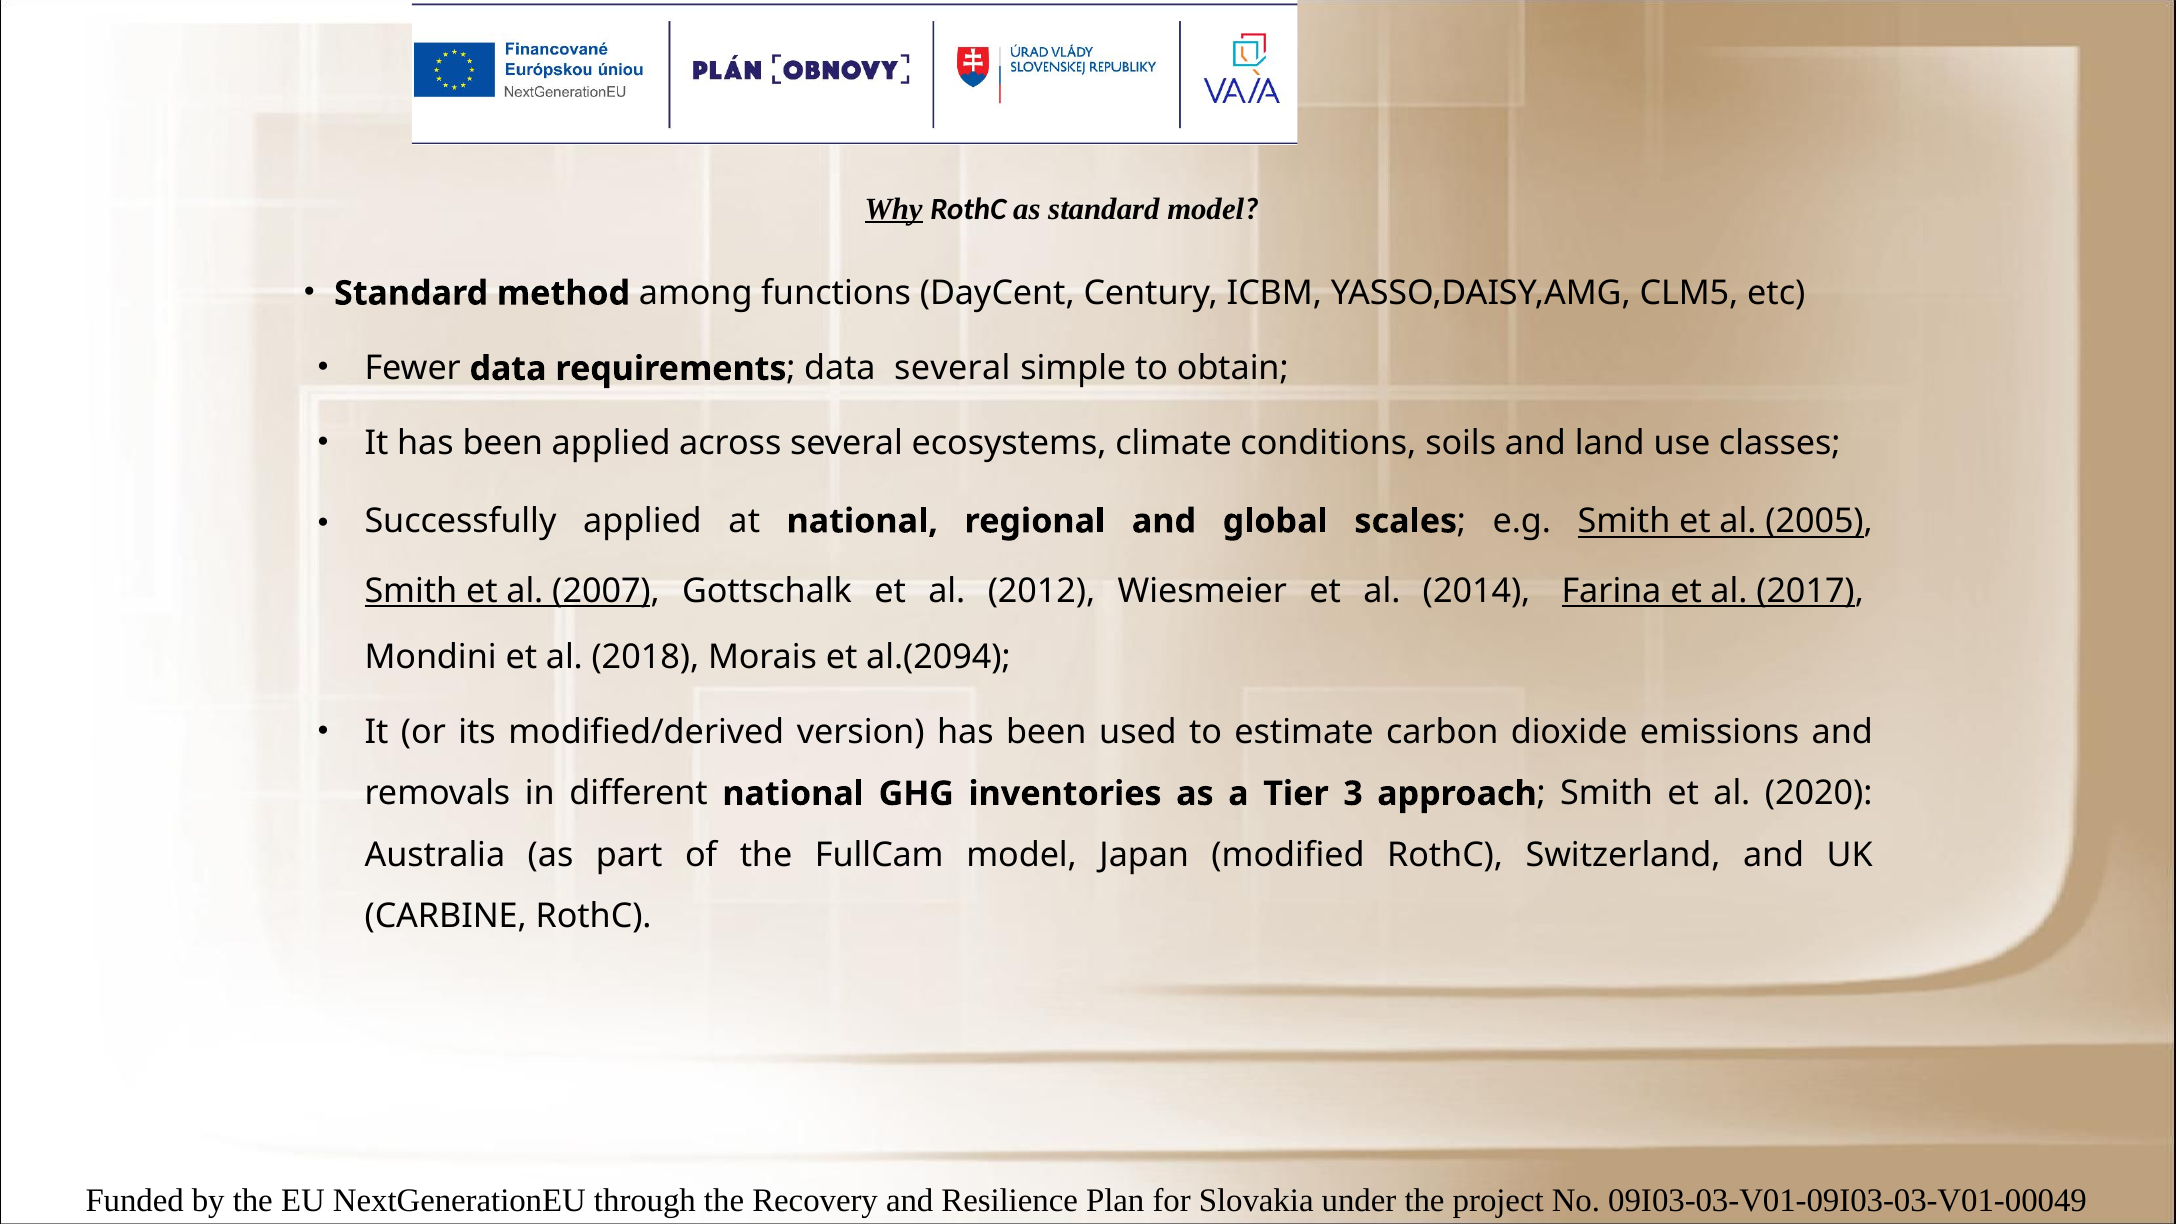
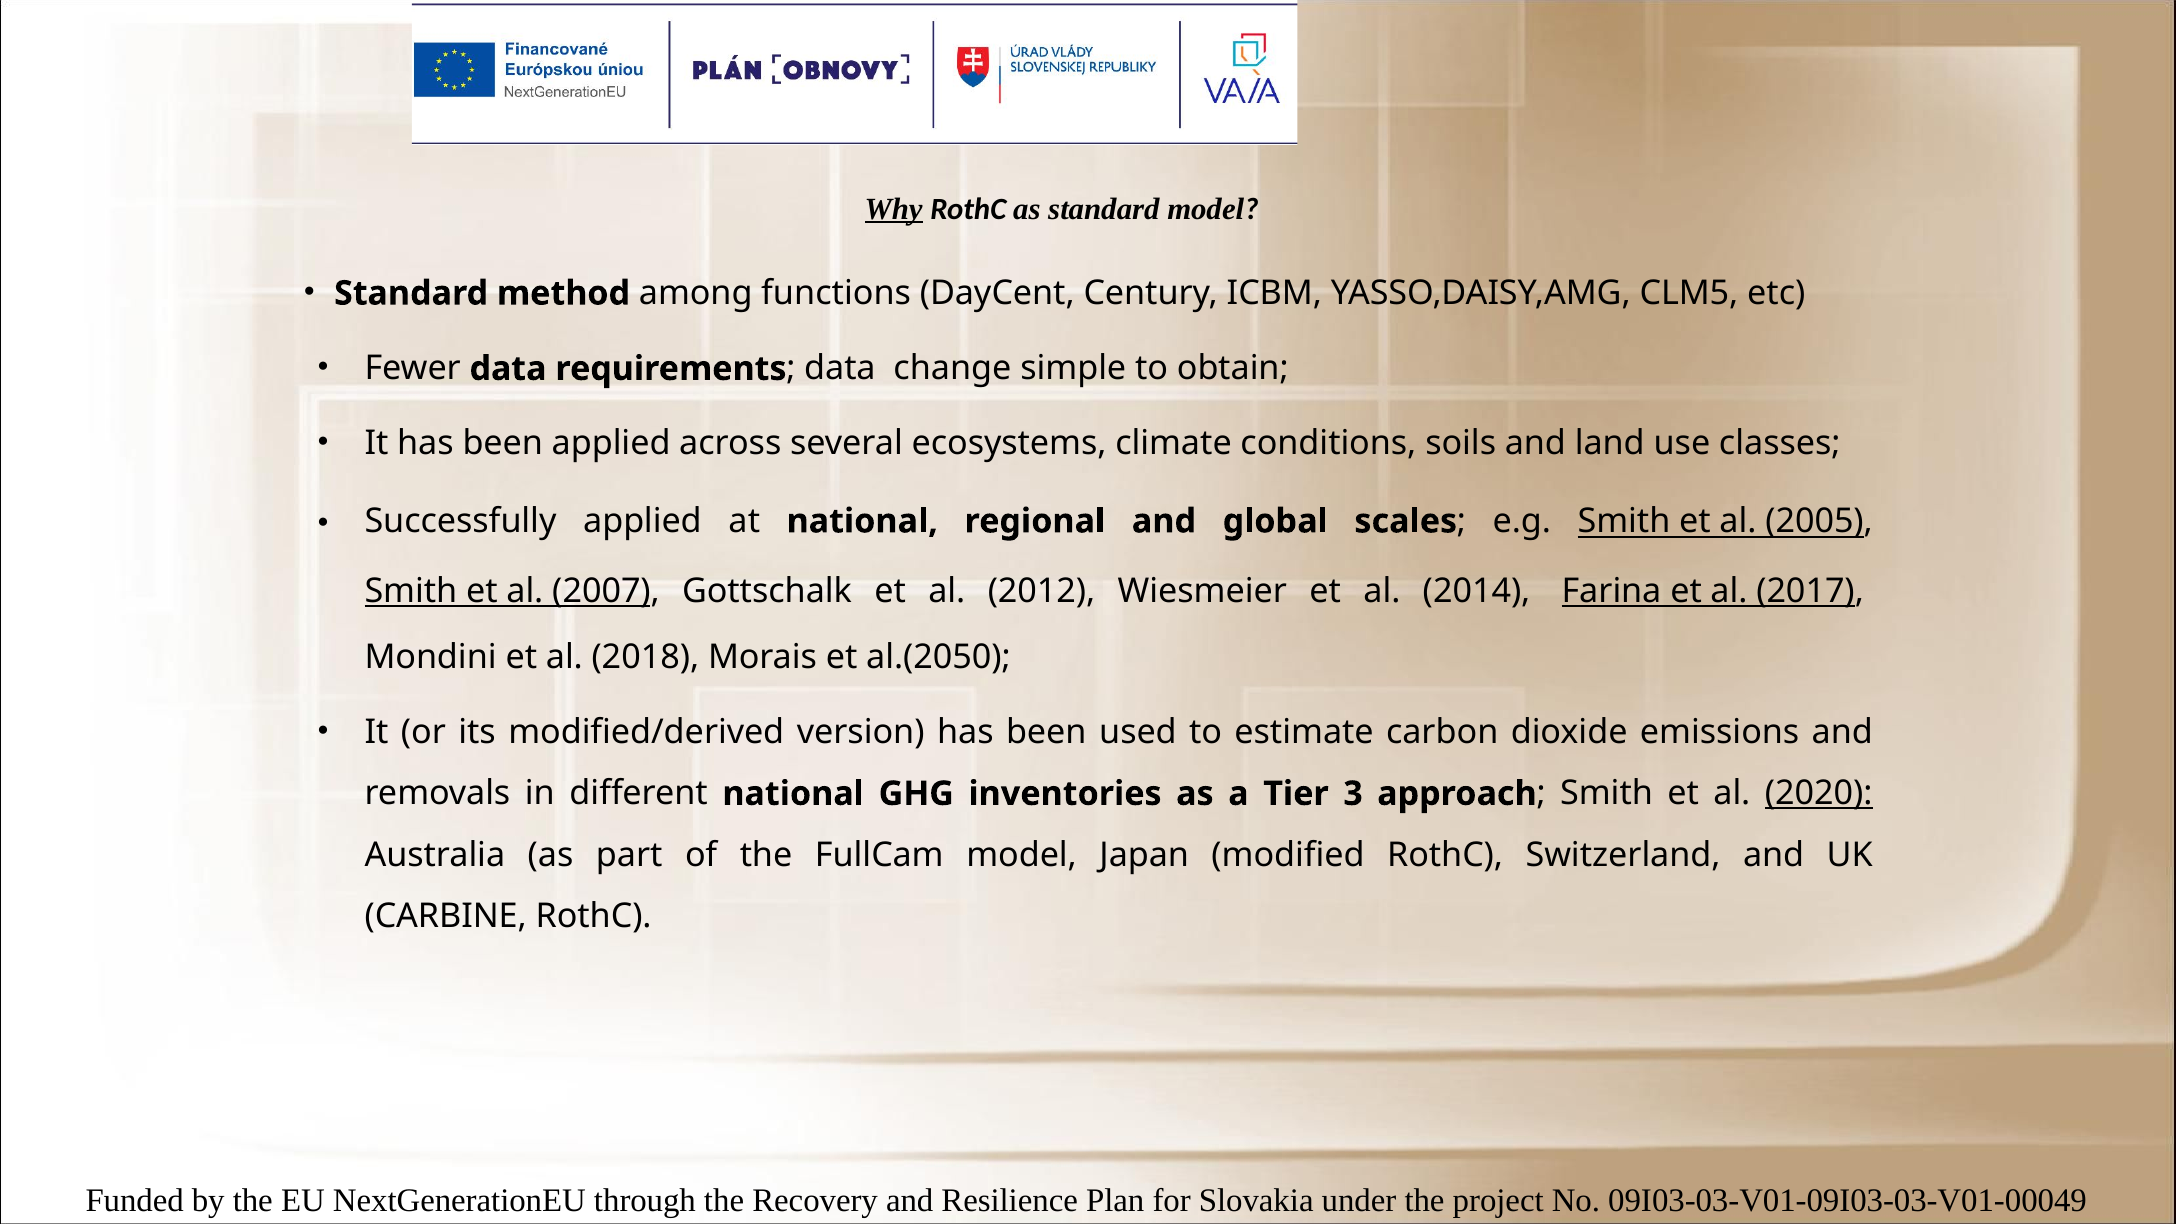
data several: several -> change (952, 369)
al.(2094: al.(2094 -> al.(2050 (938, 658)
2020 underline: none -> present (1819, 794)
